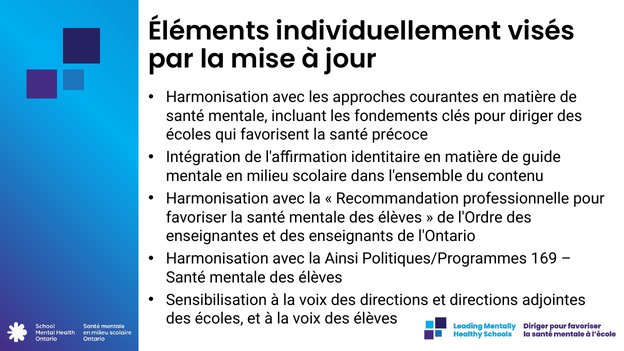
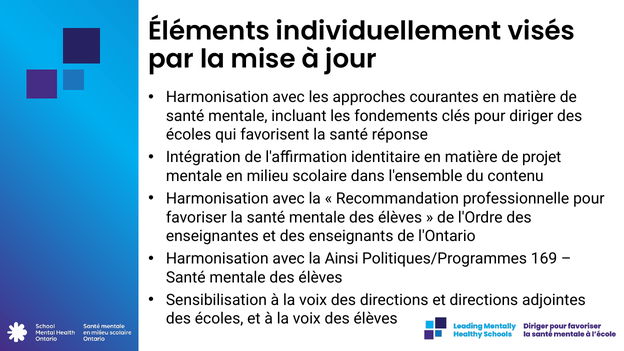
précoce: précoce -> réponse (400, 135)
guide: guide -> projet (542, 157)
